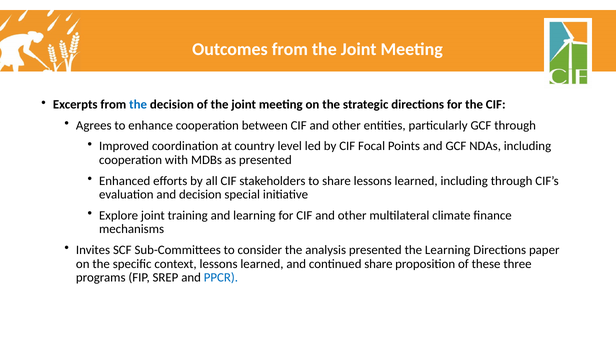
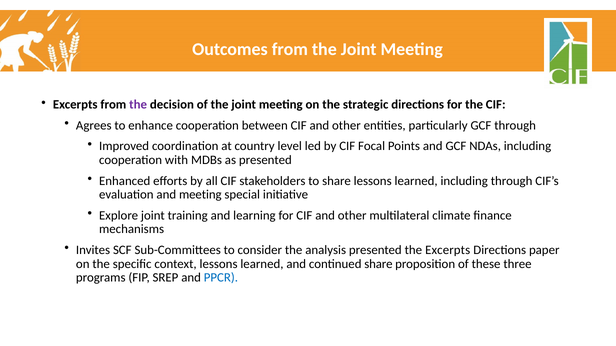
the colour: blue -> purple (138, 105)
and decision: decision -> meeting (200, 195)
the Learning: Learning -> Excerpts (448, 250)
